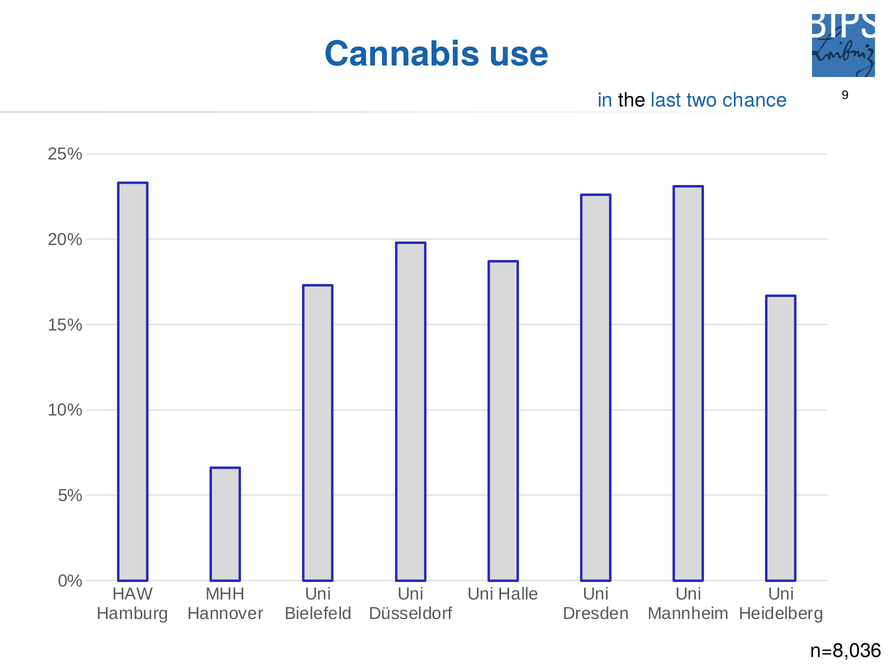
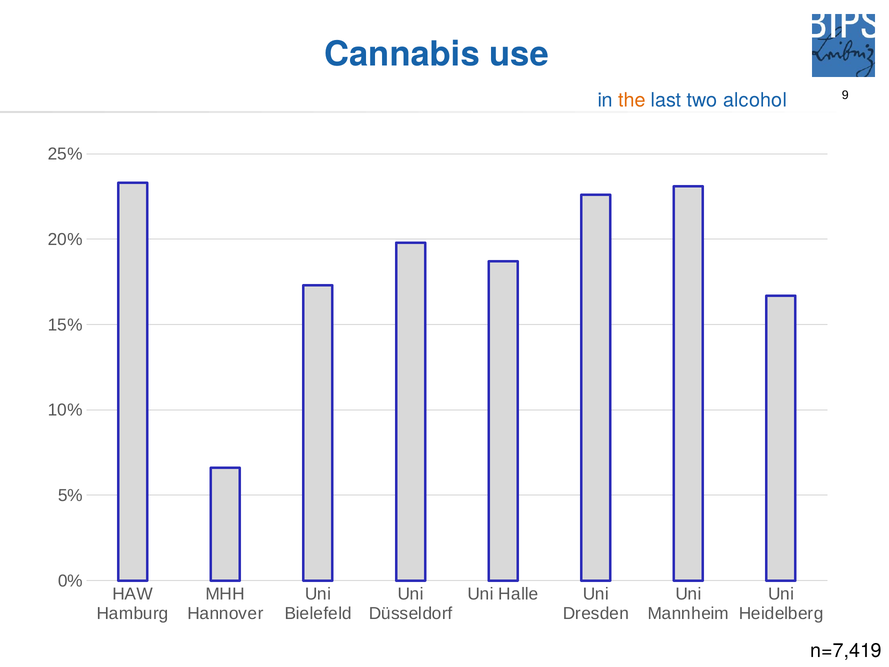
the colour: black -> orange (632, 100)
chance: chance -> alcohol (755, 100)
n=8,036: n=8,036 -> n=7,419 (846, 650)
